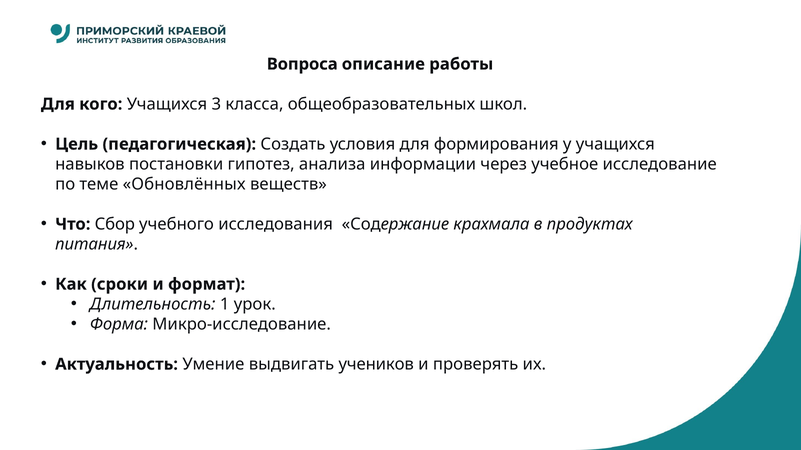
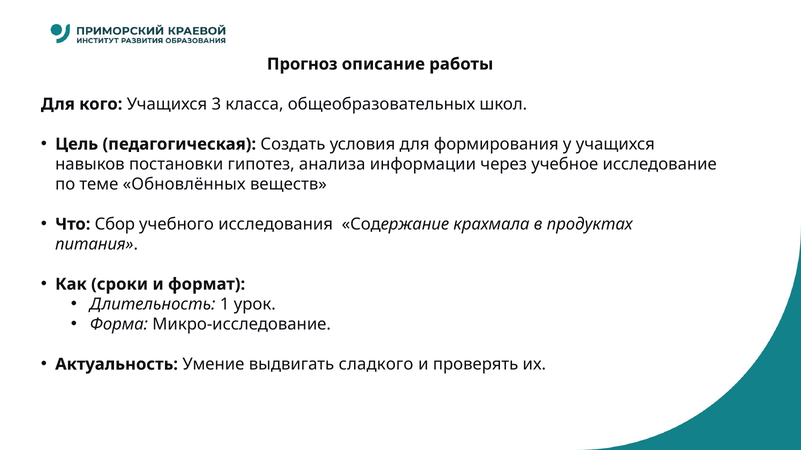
Вопроса: Вопроса -> Прогноз (302, 64)
учеников: учеников -> сладкого (376, 365)
